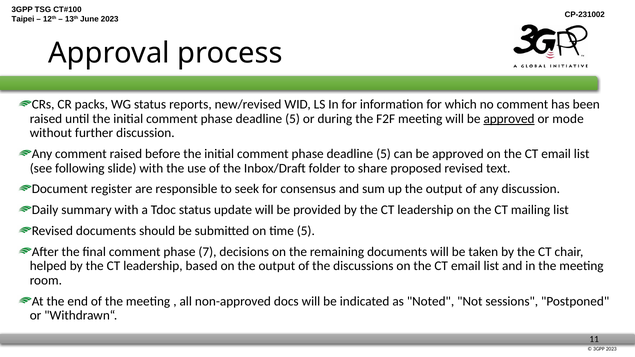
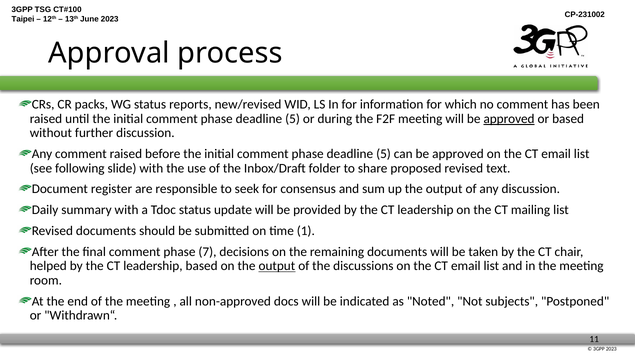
or mode: mode -> based (568, 119)
time 5: 5 -> 1 (306, 231)
output underline: none -> present (277, 266)
sessions: sessions -> subjects (512, 301)
